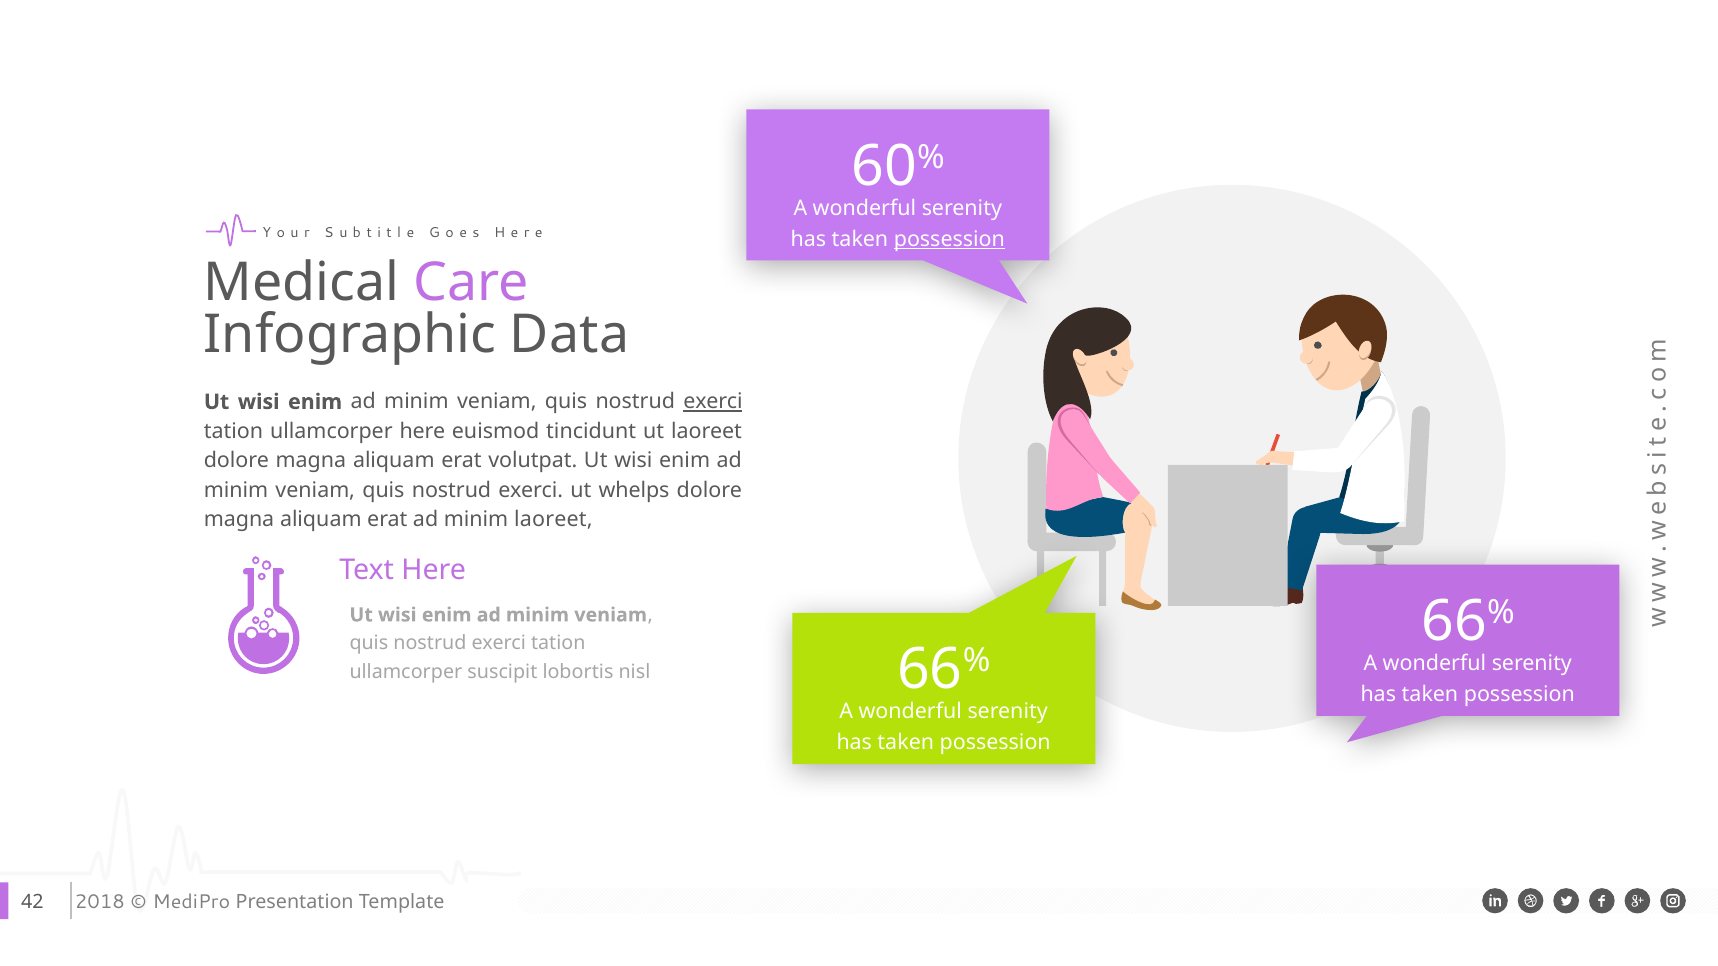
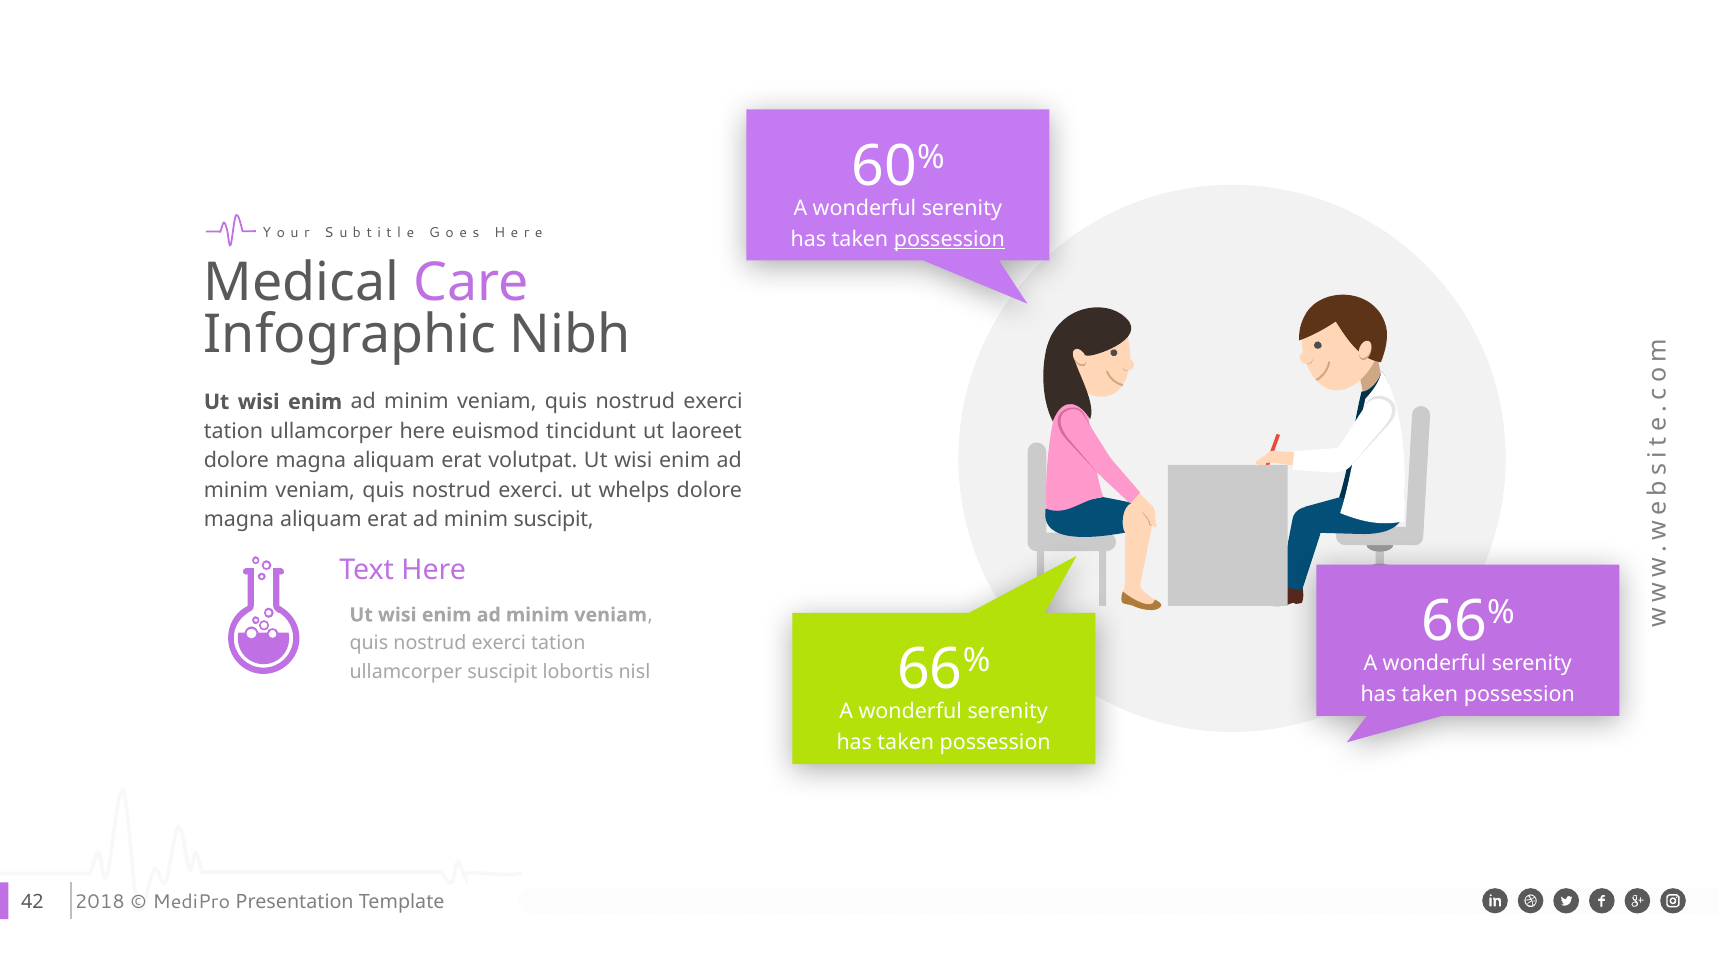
Data: Data -> Nibh (570, 334)
exerci underline: present -> none (713, 402)
minim laoreet: laoreet -> suscipit (554, 520)
